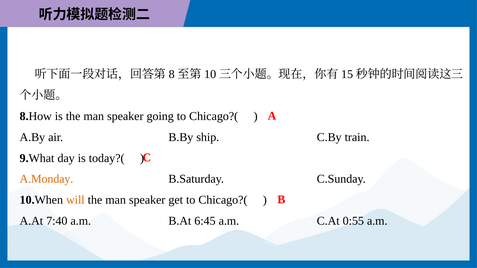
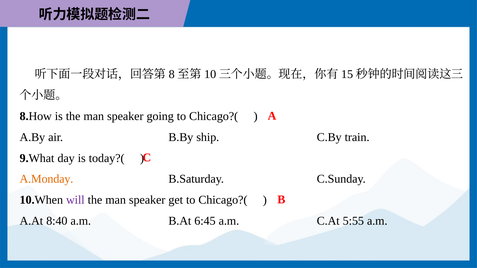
will colour: orange -> purple (75, 200)
7:40: 7:40 -> 8:40 (57, 221)
0:55: 0:55 -> 5:55 (353, 221)
